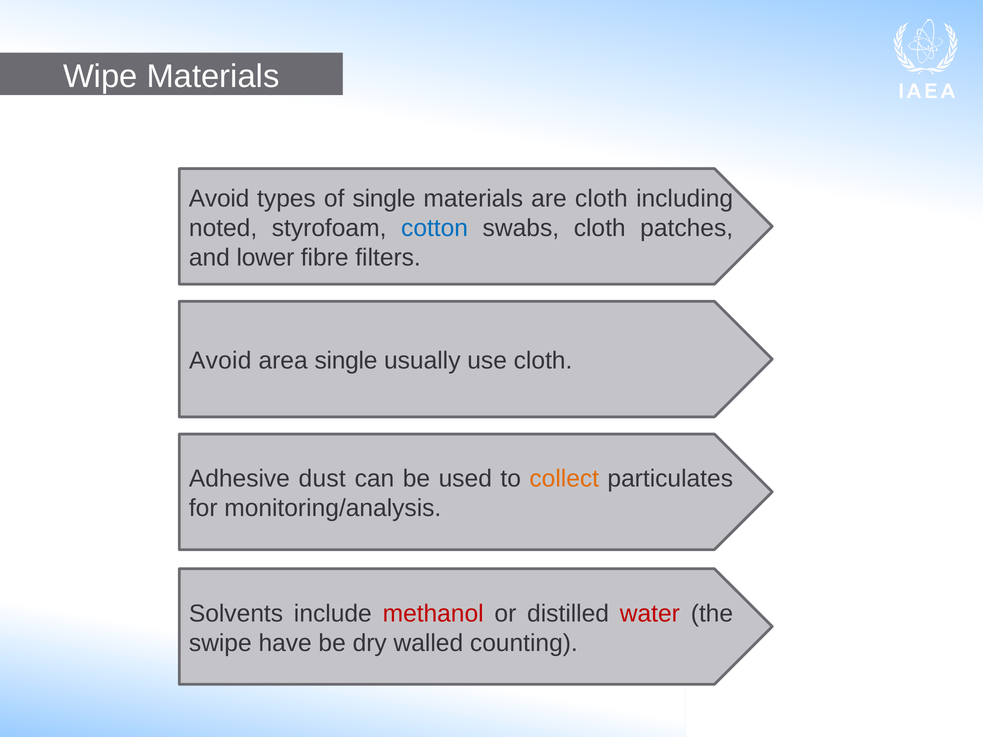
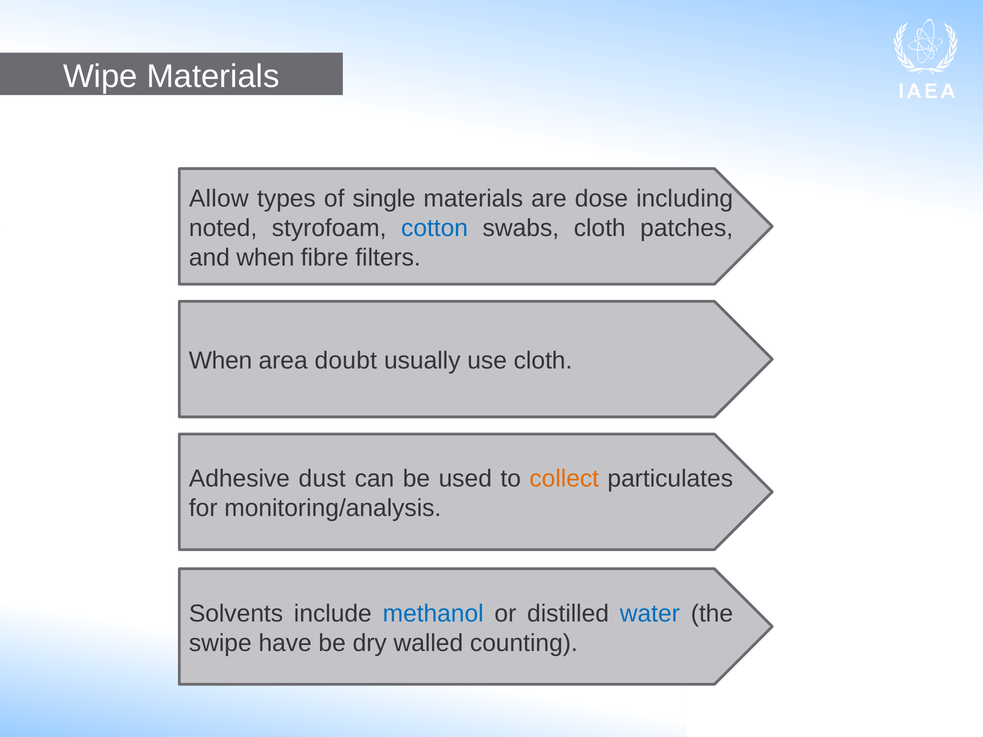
Avoid: Avoid -> Allow (219, 199)
are cloth: cloth -> dose (601, 199)
and lower: lower -> when (265, 258)
Avoid: Avoid -> When (220, 361)
area single: single -> doubt (346, 361)
methanol colour: red -> blue (433, 614)
water colour: red -> blue (650, 614)
